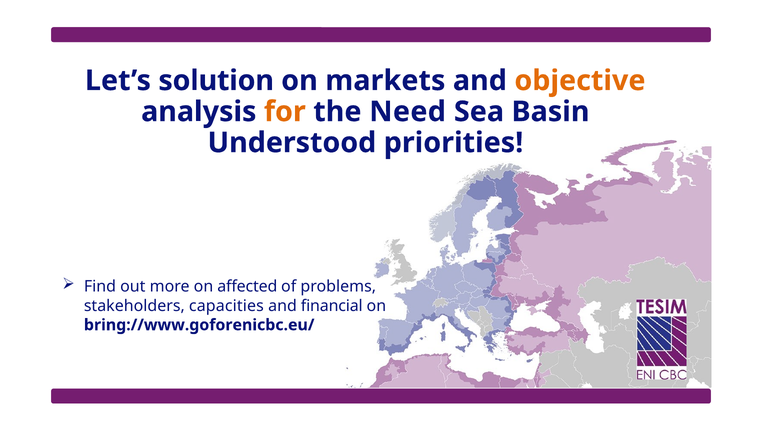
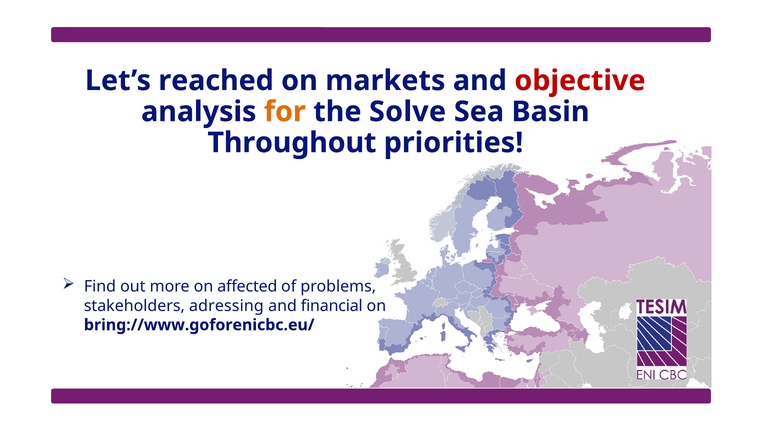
solution: solution -> reached (216, 81)
objective colour: orange -> red (580, 81)
Need: Need -> Solve (408, 112)
Understood: Understood -> Throughout (292, 143)
capacities: capacities -> adressing (226, 306)
